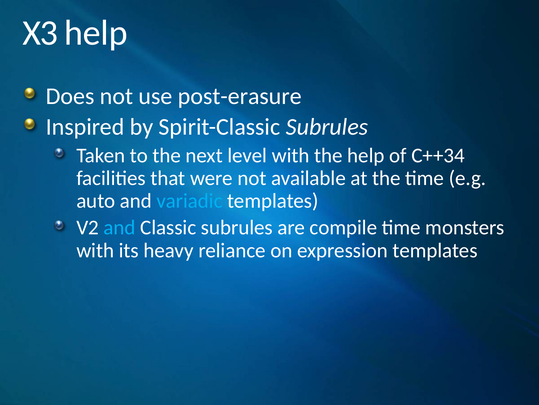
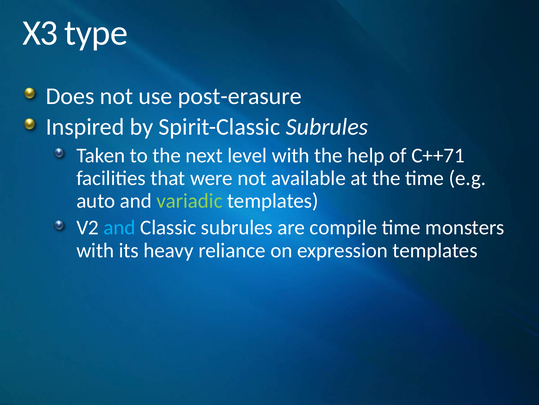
X3 help: help -> type (96, 33)
C++34: C++34 -> C++71 (438, 155)
variadic colour: light blue -> light green (190, 200)
